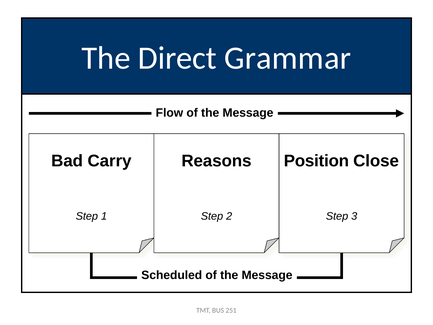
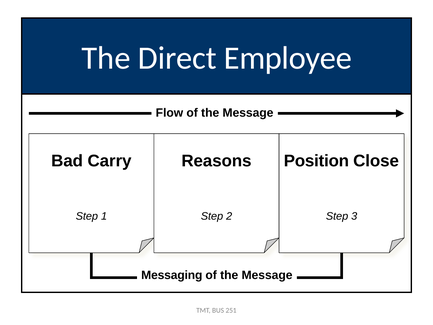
Grammar: Grammar -> Employee (288, 58)
Scheduled: Scheduled -> Messaging (172, 275)
